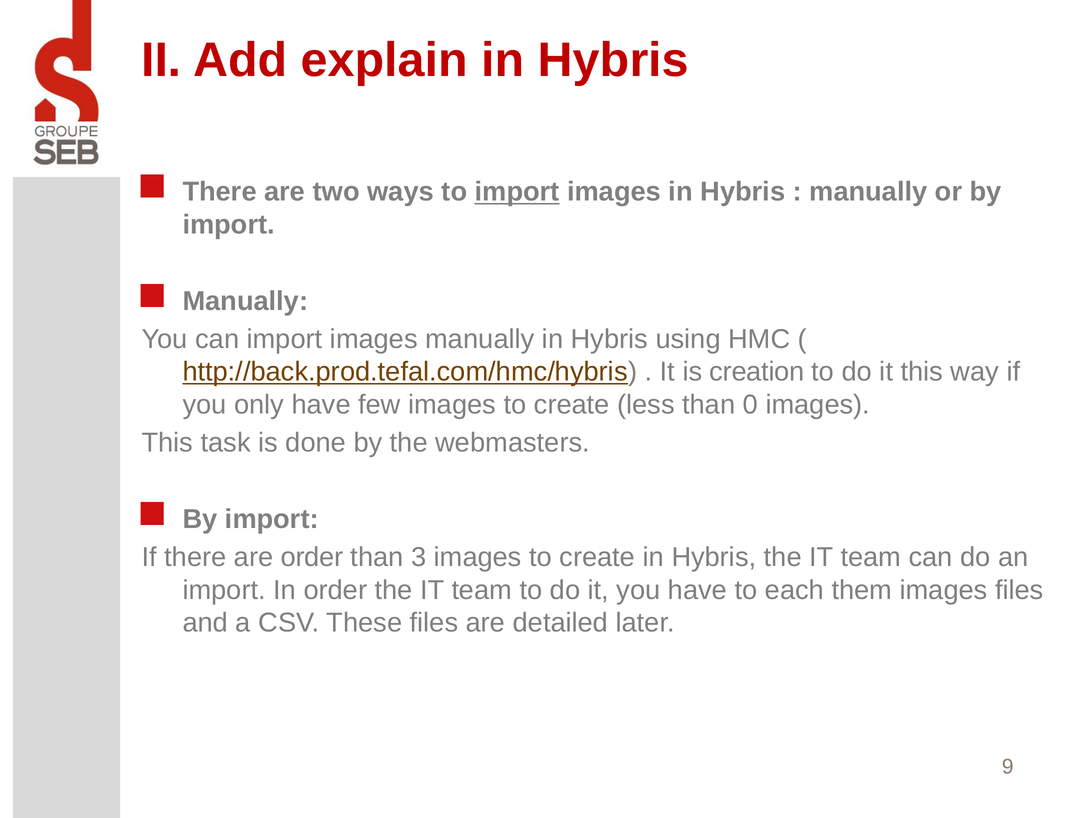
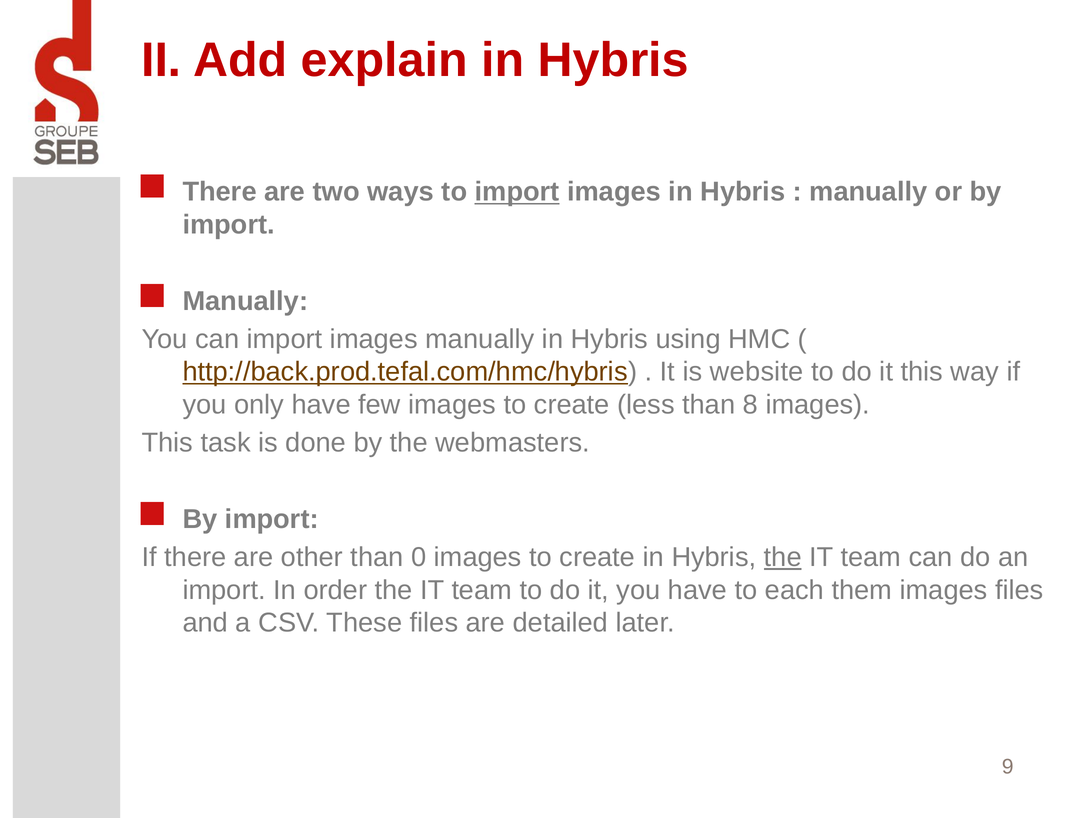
creation: creation -> website (757, 372)
0: 0 -> 8 (750, 405)
are order: order -> other (312, 558)
3: 3 -> 0 (419, 558)
the underline: none -> present (783, 558)
